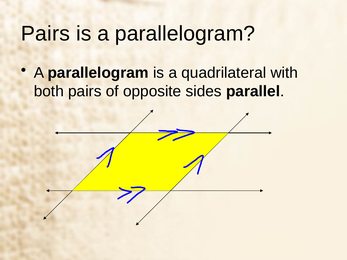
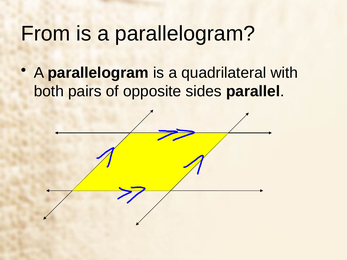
Pairs: Pairs -> From (46, 34)
